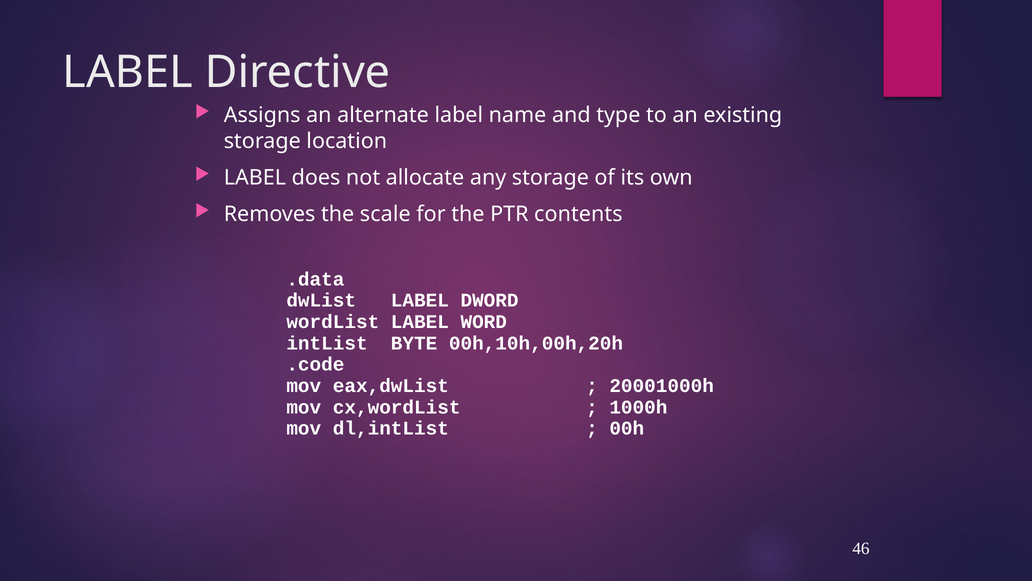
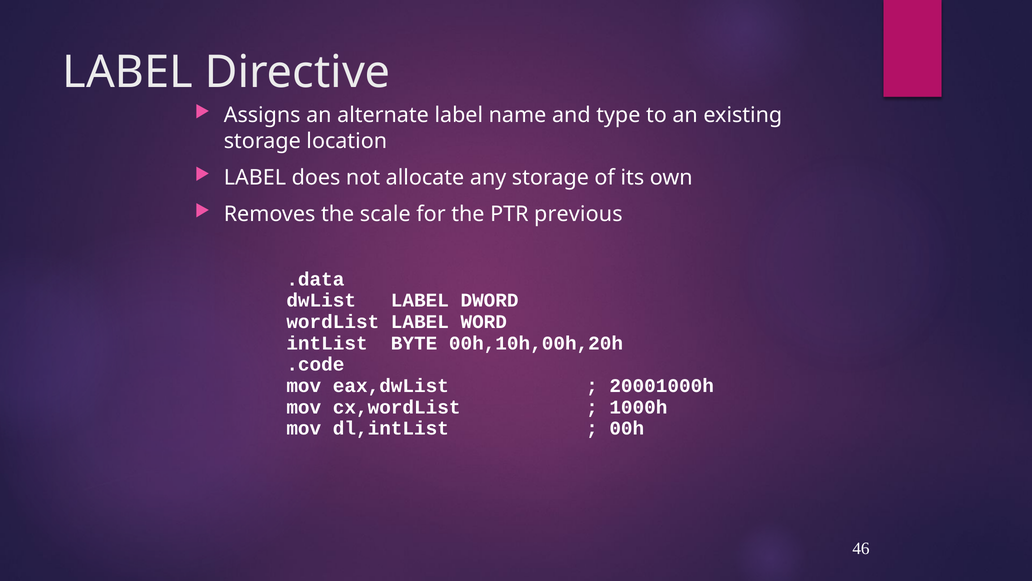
contents: contents -> previous (578, 214)
